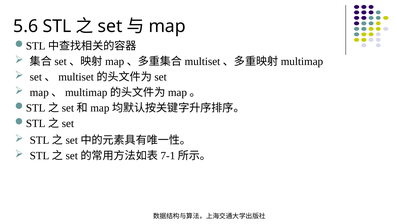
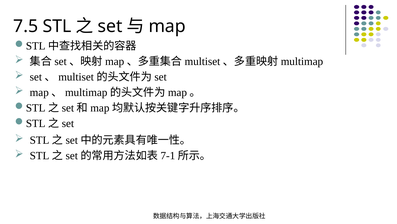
5.6: 5.6 -> 7.5 (26, 26)
